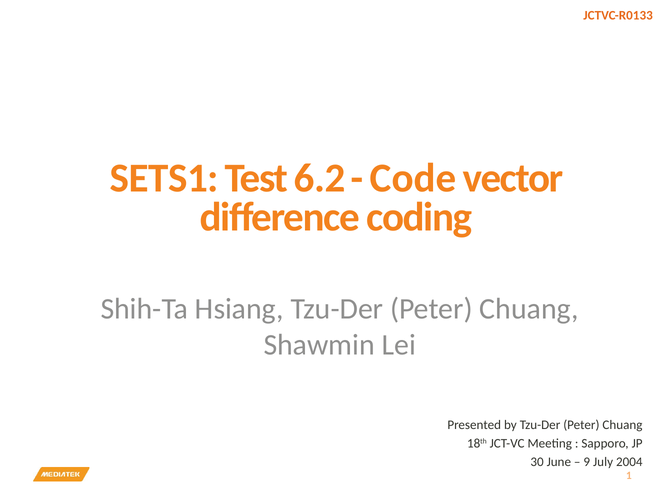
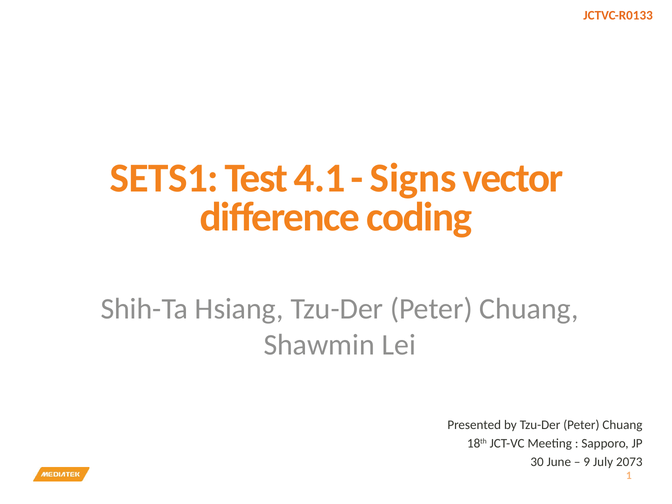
6.2: 6.2 -> 4.1 (320, 178)
Code: Code -> Signs (413, 178)
2004: 2004 -> 2073 (629, 462)
